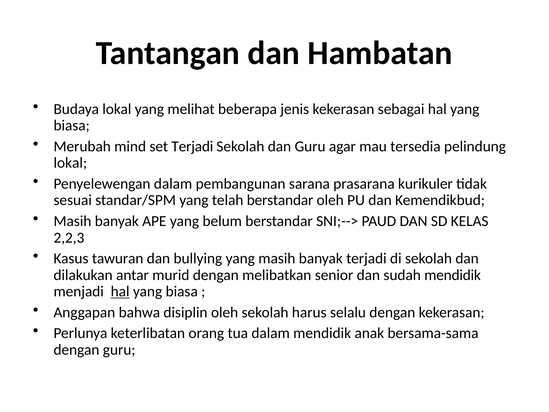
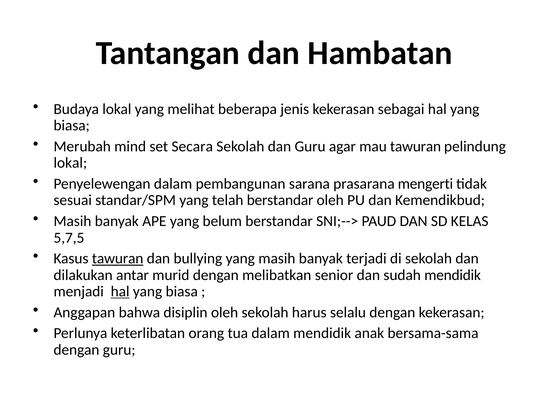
set Terjadi: Terjadi -> Secara (192, 146)
mau tersedia: tersedia -> tawuran (416, 146)
kurikuler: kurikuler -> mengerti (425, 184)
2,2,3: 2,2,3 -> 5,7,5 (69, 237)
tawuran underline: none -> present (118, 258)
